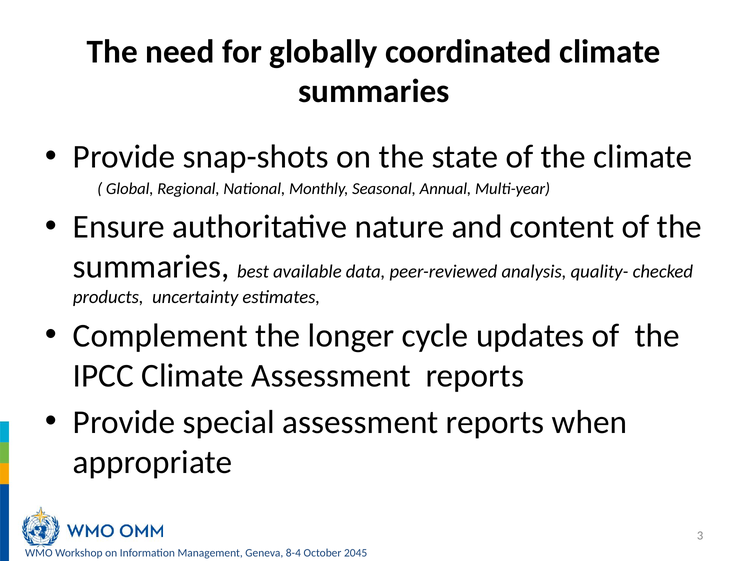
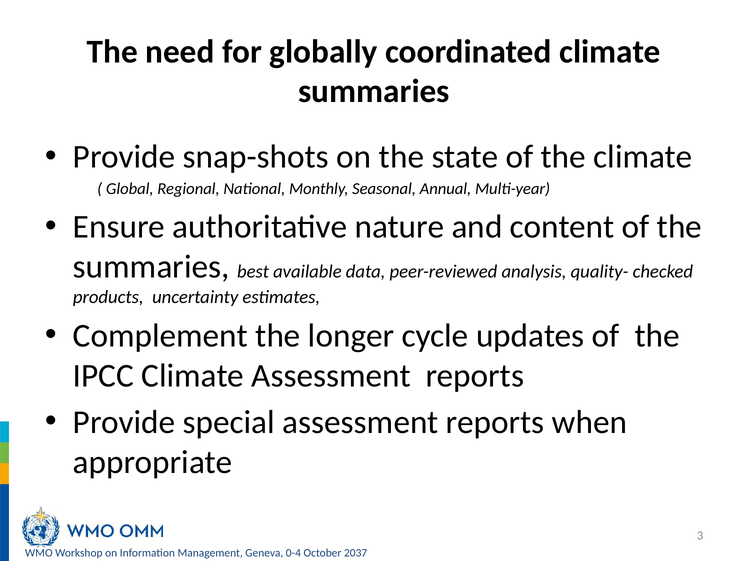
8-4: 8-4 -> 0-4 (293, 553)
2045: 2045 -> 2037 (356, 553)
